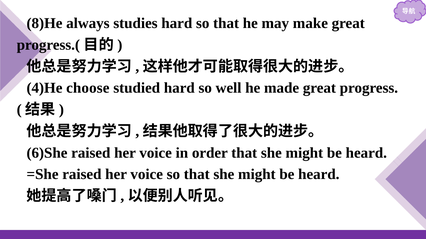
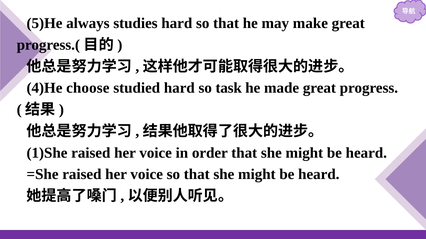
8)He: 8)He -> 5)He (44, 23)
well: well -> task (229, 88)
6)She: 6)She -> 1)She (47, 153)
